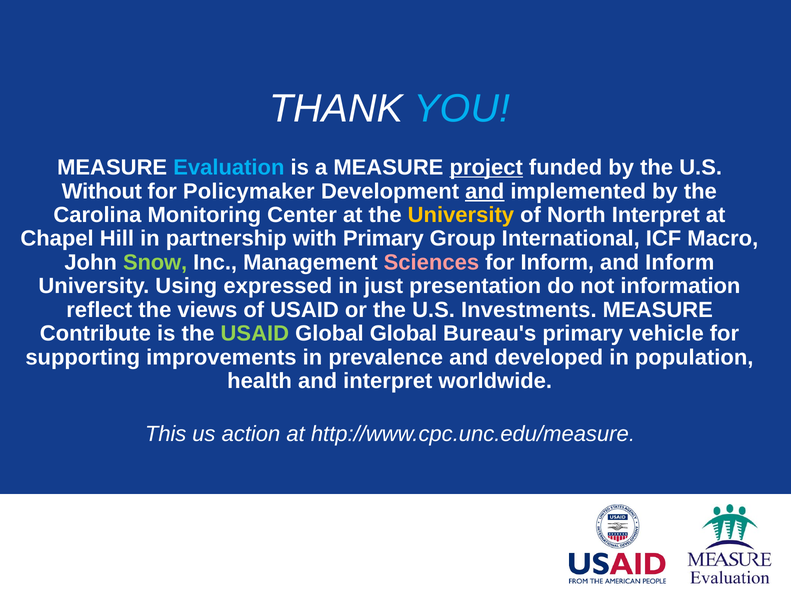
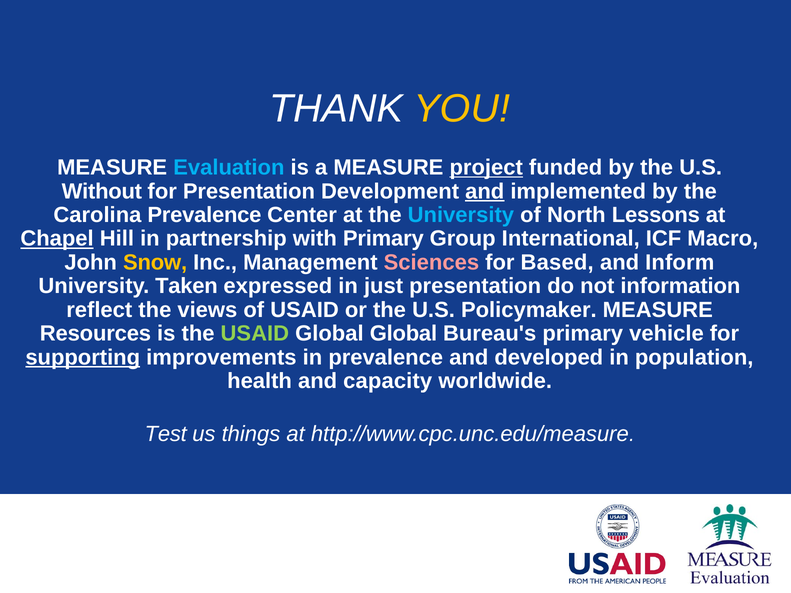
YOU colour: light blue -> yellow (462, 109)
for Policymaker: Policymaker -> Presentation (249, 191)
Carolina Monitoring: Monitoring -> Prevalence (204, 215)
University colour: yellow -> light blue (461, 215)
North Interpret: Interpret -> Lessons (656, 215)
Chapel underline: none -> present (57, 239)
Snow colour: light green -> yellow (155, 263)
for Inform: Inform -> Based (557, 263)
Using: Using -> Taken (186, 286)
Investments: Investments -> Policymaker (529, 310)
Contribute: Contribute -> Resources (95, 334)
supporting underline: none -> present (83, 357)
and interpret: interpret -> capacity (388, 381)
This: This -> Test (166, 434)
action: action -> things (251, 434)
